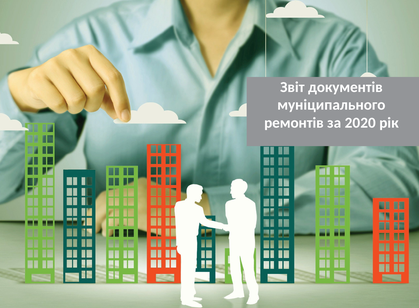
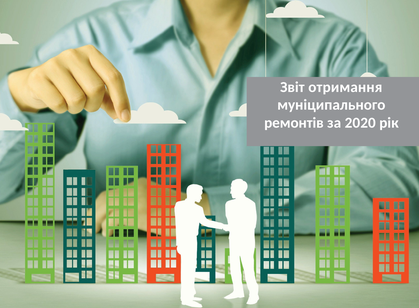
документів: документів -> отримання (345, 87)
